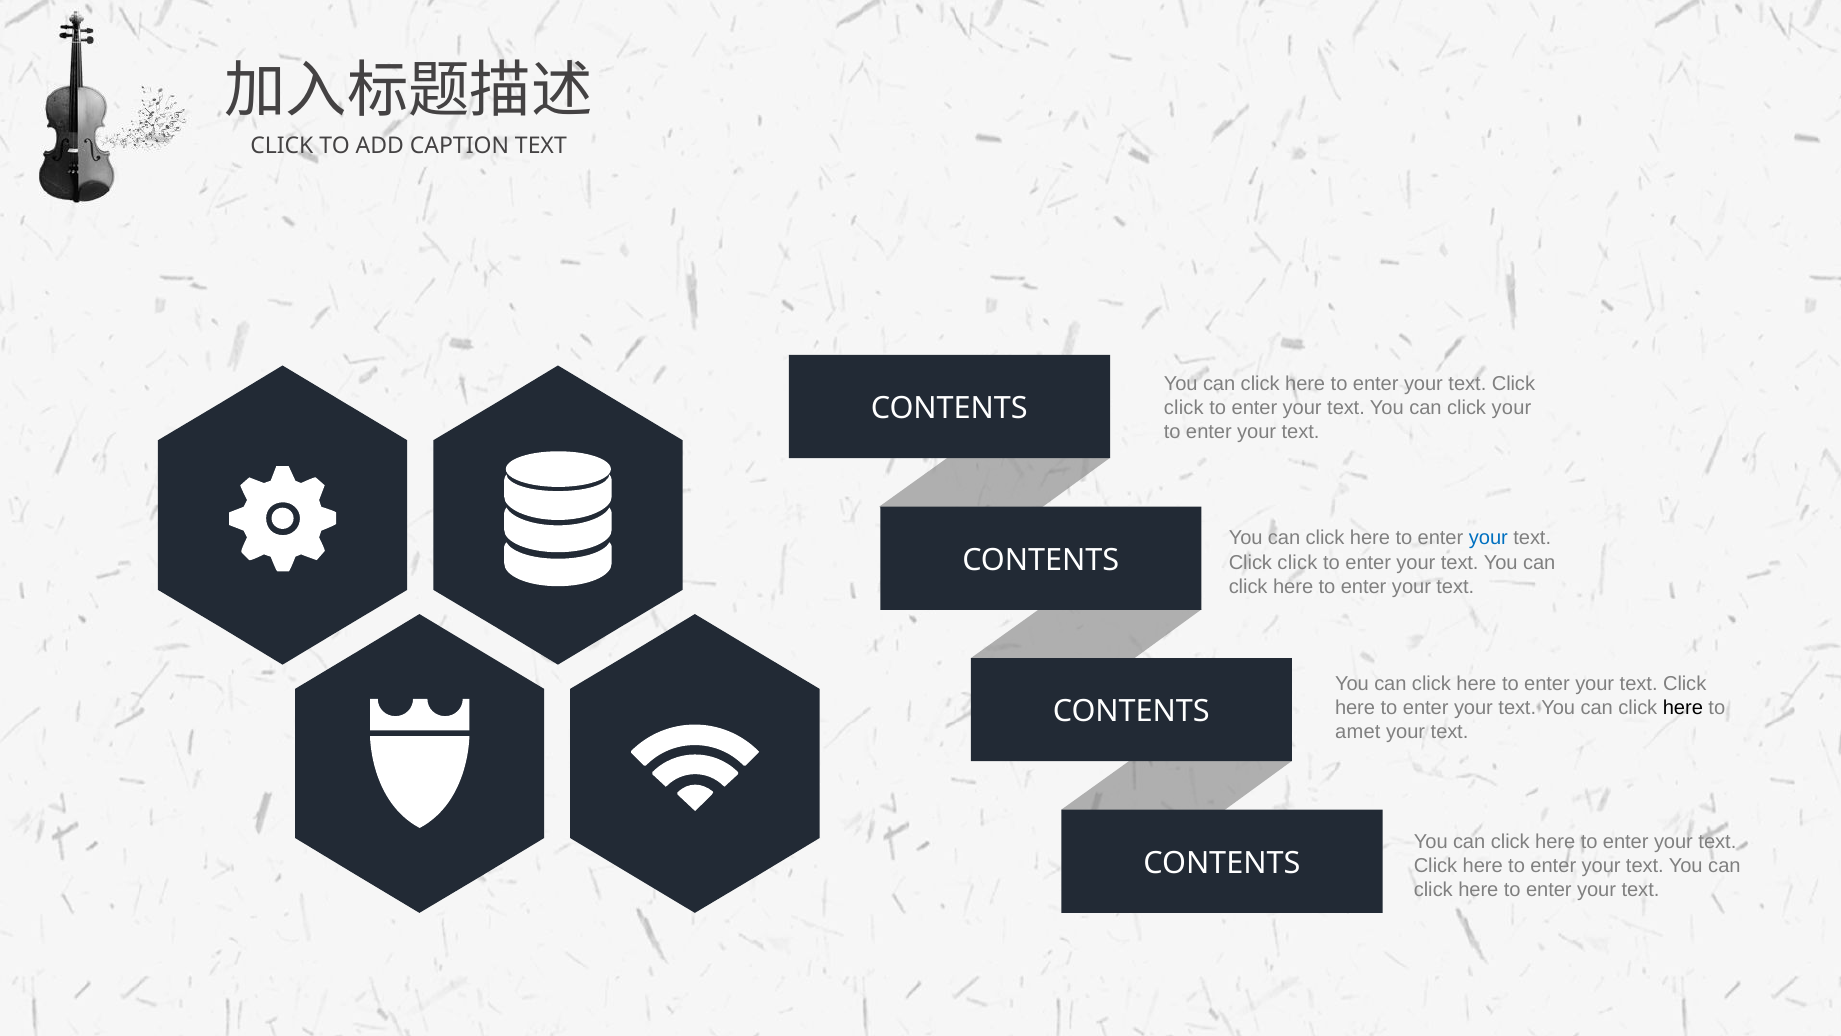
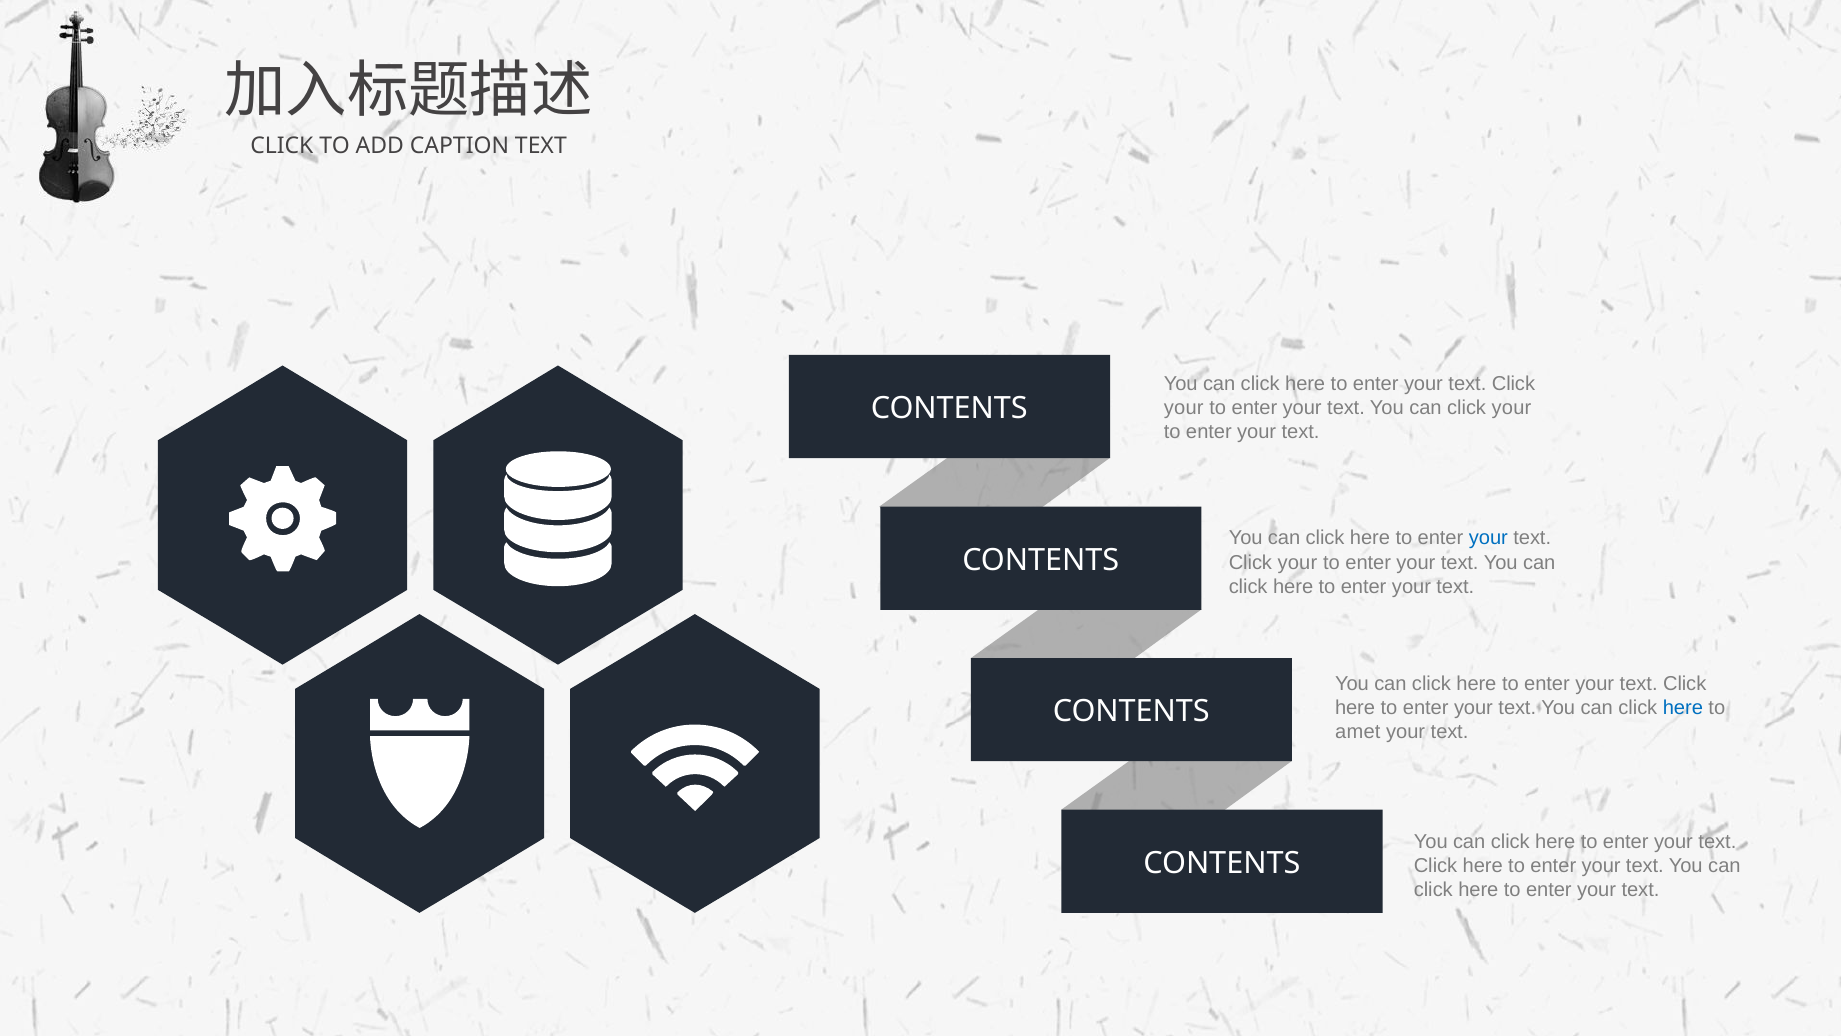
click: click -> your (1184, 408)
click: click -> your (1297, 562)
here colour: black -> blue (1683, 708)
